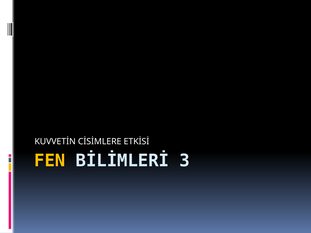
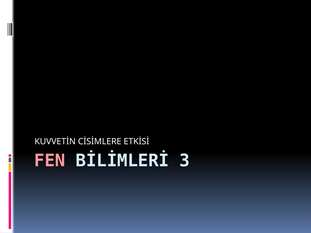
FEN colour: yellow -> pink (50, 161)
